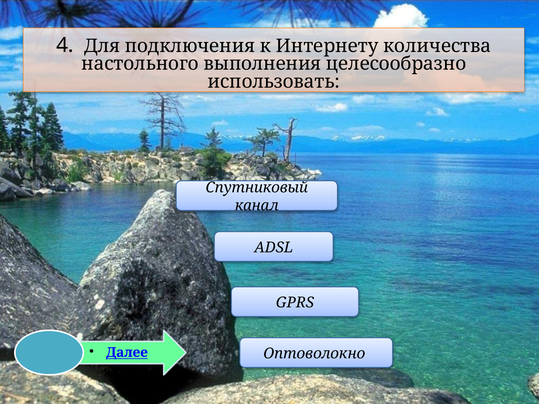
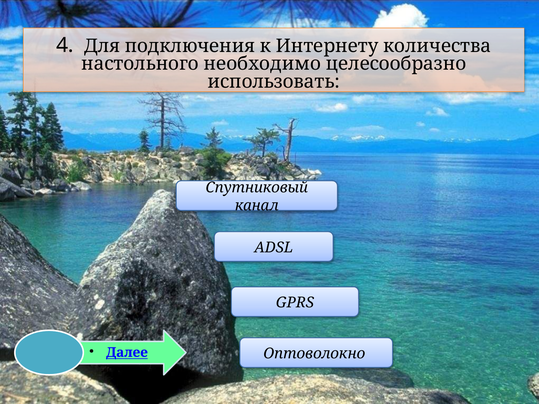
выполнения: выполнения -> необходимо (262, 64)
